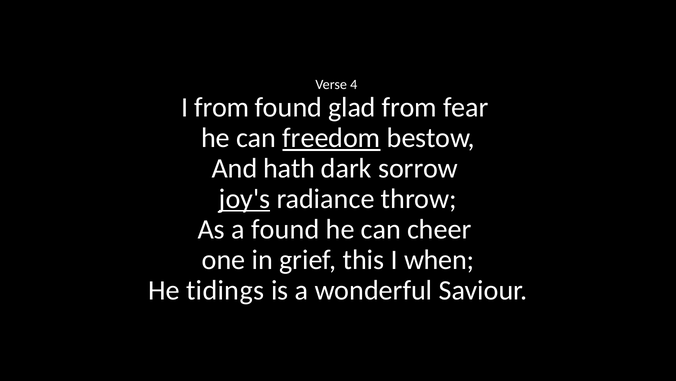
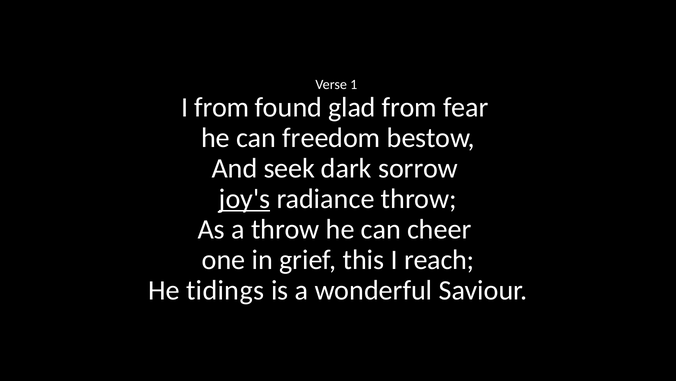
4: 4 -> 1 (354, 84)
freedom underline: present -> none (331, 138)
hath: hath -> seek (289, 168)
a found: found -> throw (285, 229)
when: when -> reach (439, 259)
